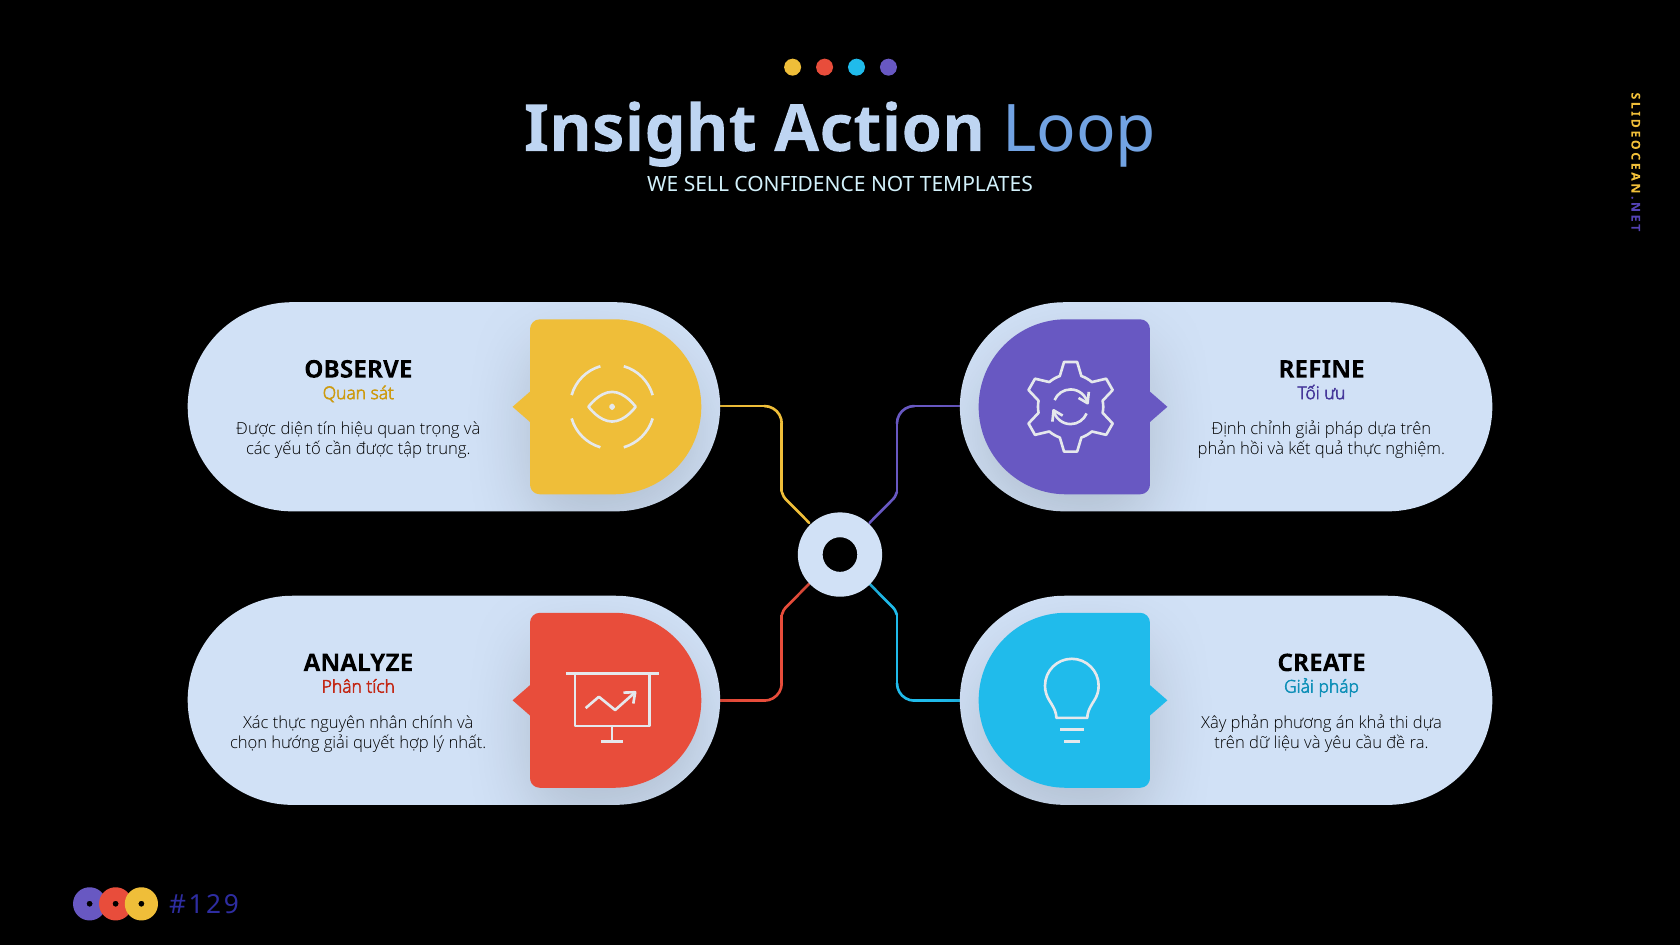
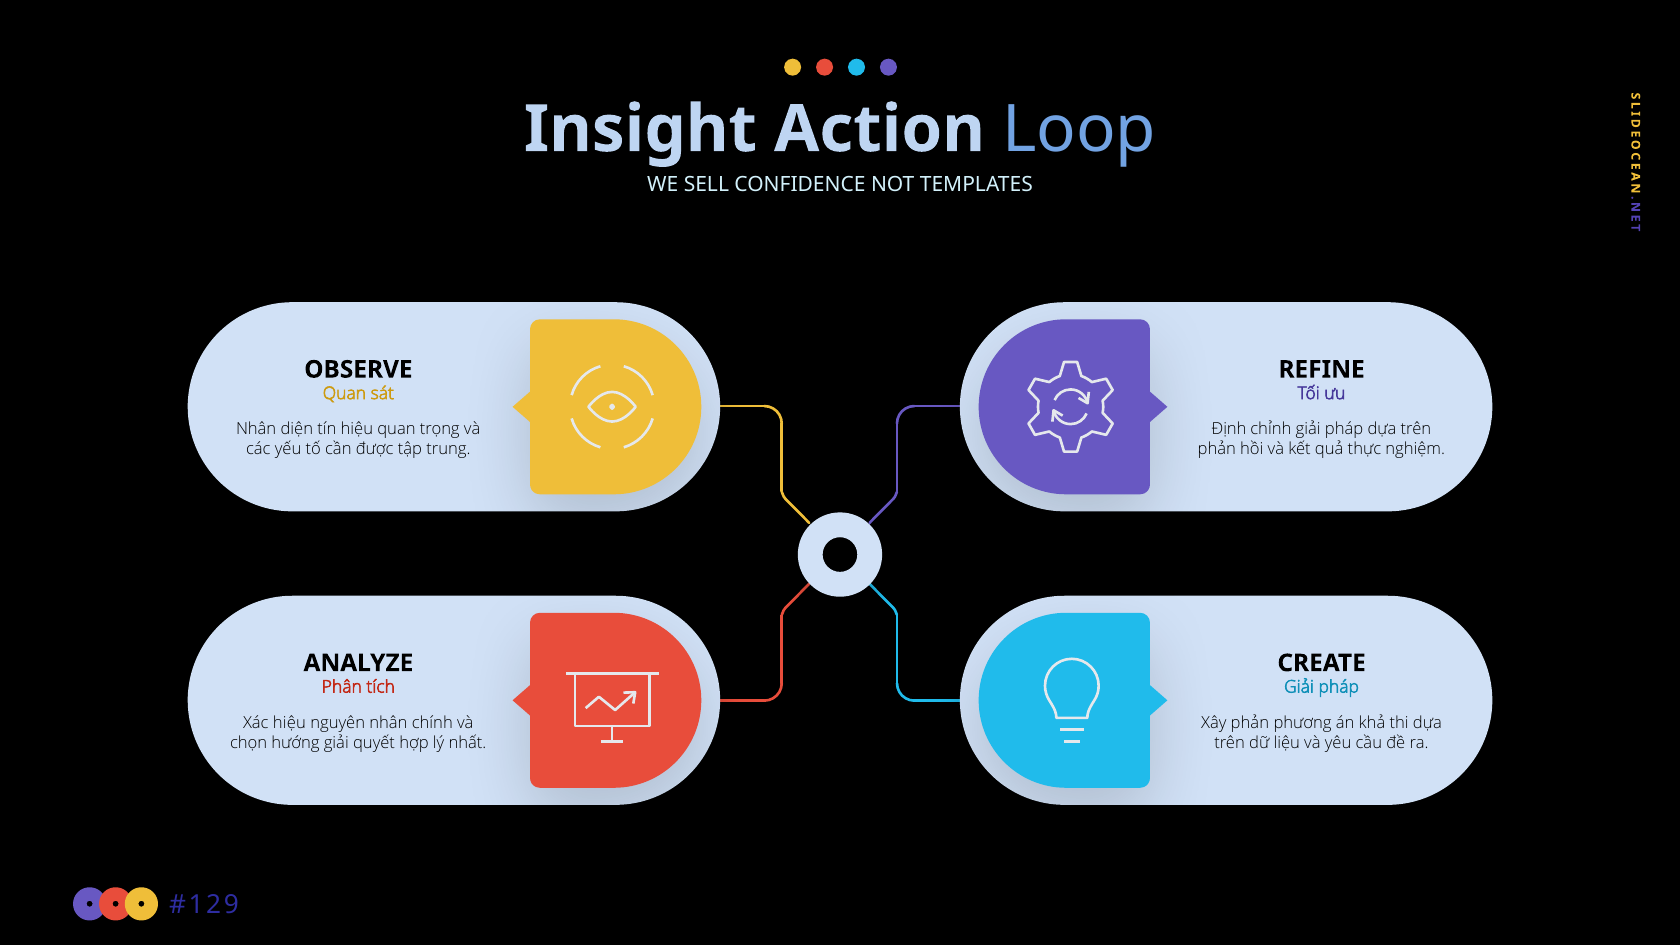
Được: Được -> Nhân (256, 429)
Xác thực: thực -> hiệu (289, 723)
